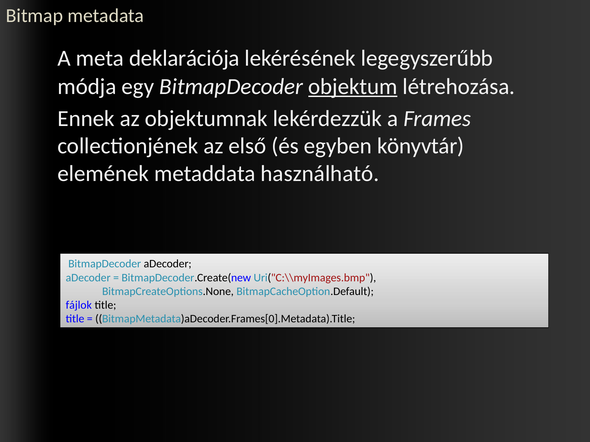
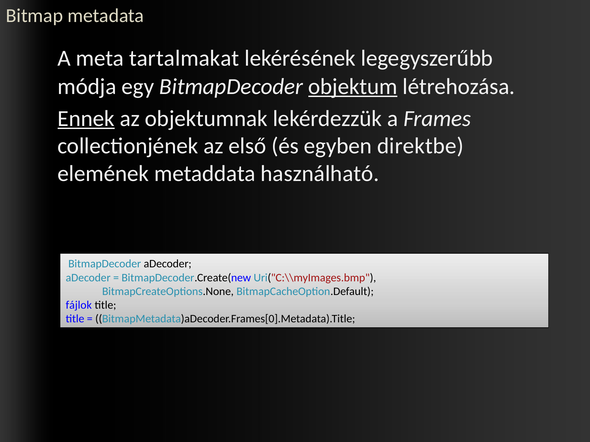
deklarációja: deklarációja -> tartalmakat (184, 58)
Ennek underline: none -> present (86, 119)
könyvtár: könyvtár -> direktbe (420, 146)
